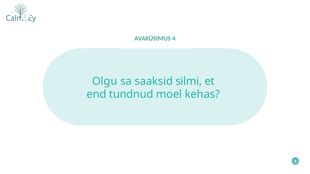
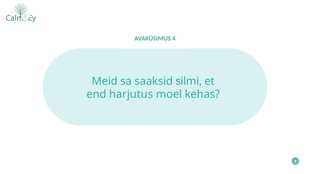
Olgu: Olgu -> Meid (105, 81)
tundnud: tundnud -> harjutus (131, 95)
